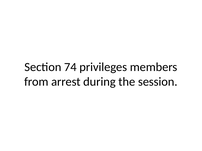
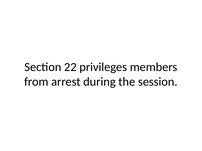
74: 74 -> 22 (70, 67)
